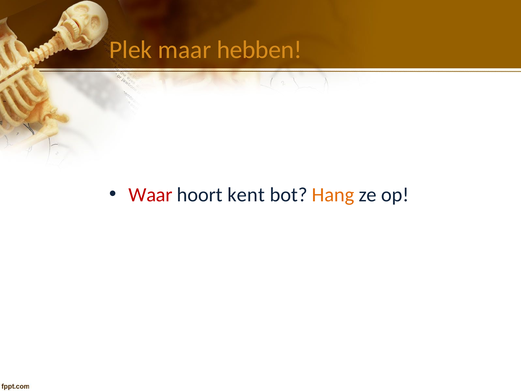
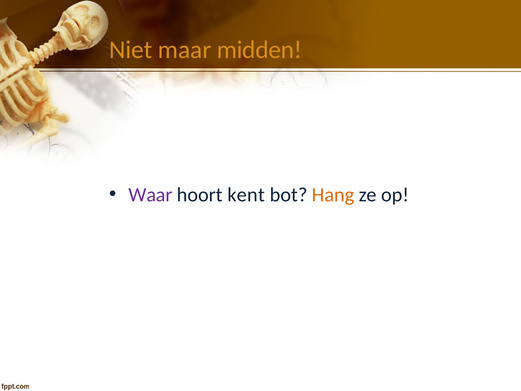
Plek: Plek -> Niet (131, 50)
hebben: hebben -> midden (259, 50)
Waar colour: red -> purple (151, 195)
